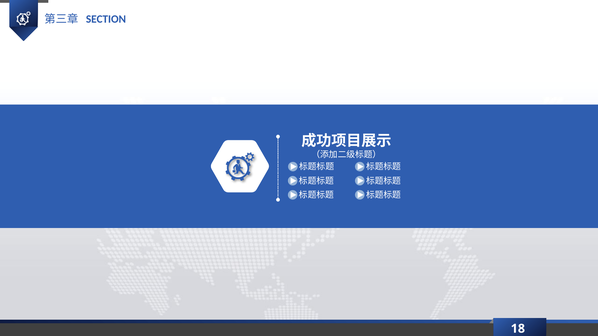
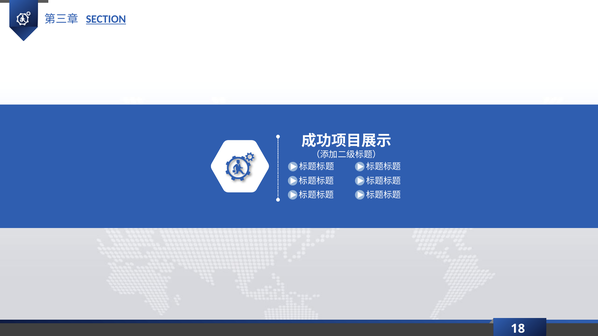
SECTION underline: none -> present (106, 19)
